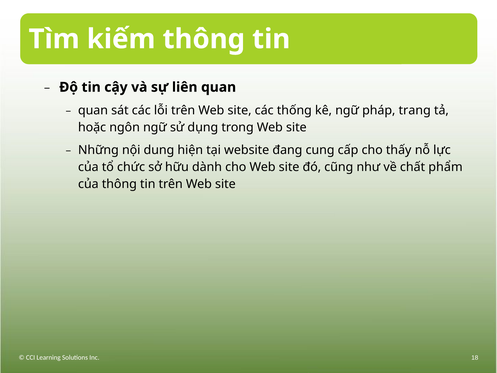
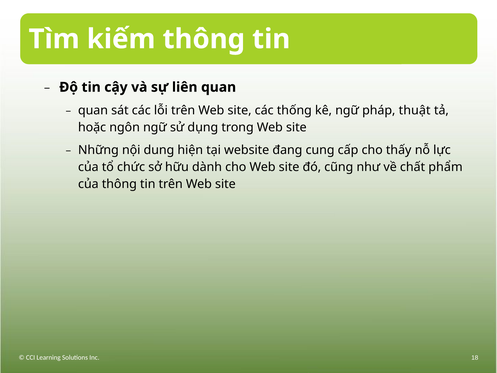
trang: trang -> thuật (415, 110)
